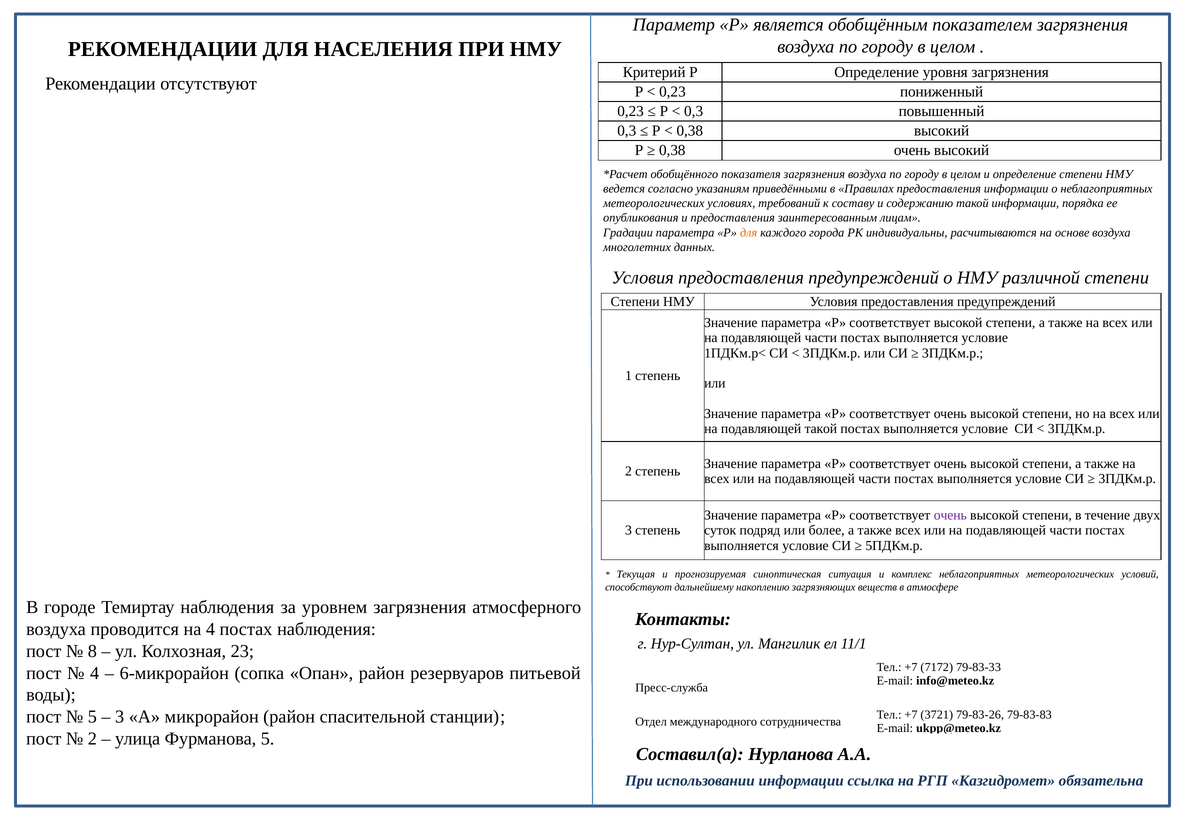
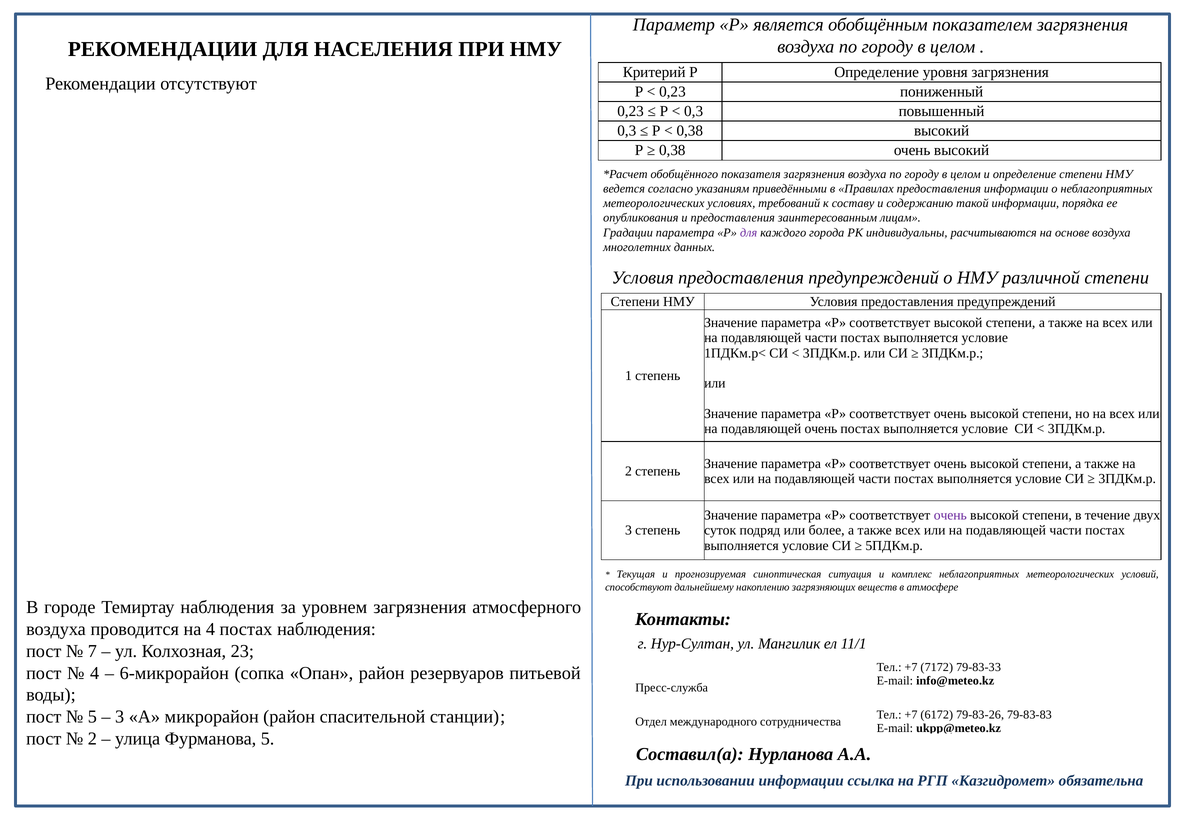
для colour: orange -> purple (749, 233)
подавляющей такой: такой -> очень (821, 429)
8: 8 -> 7 (92, 651)
3721: 3721 -> 6172 (937, 715)
